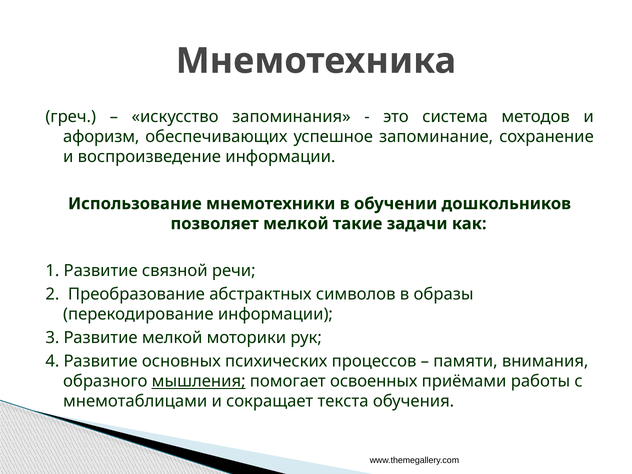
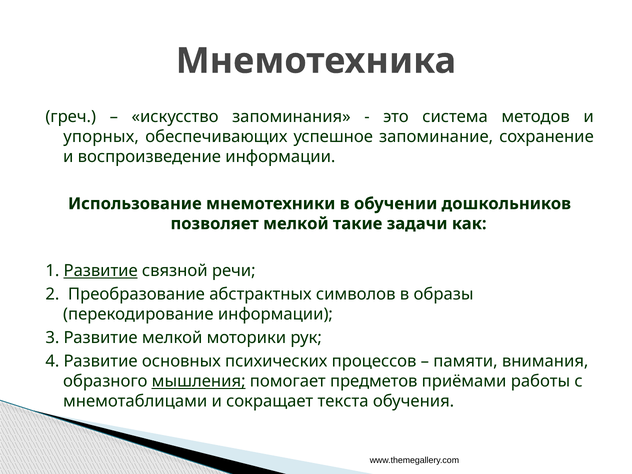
афоризм: афоризм -> упорных (101, 137)
Развитие underline: none -> present (101, 271)
освоенных: освоенных -> предметов (374, 381)
